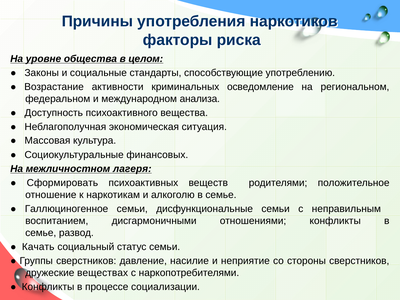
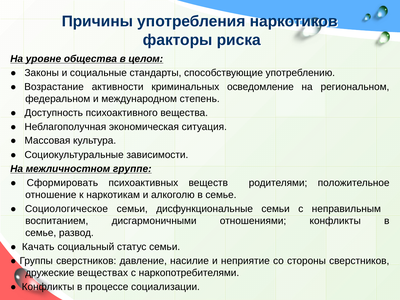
анализа: анализа -> степень (200, 99)
финансовых: финансовых -> зависимости (157, 155)
лагеря: лагеря -> группе (132, 169)
Галлюциногенное: Галлюциногенное -> Социологическое (66, 209)
